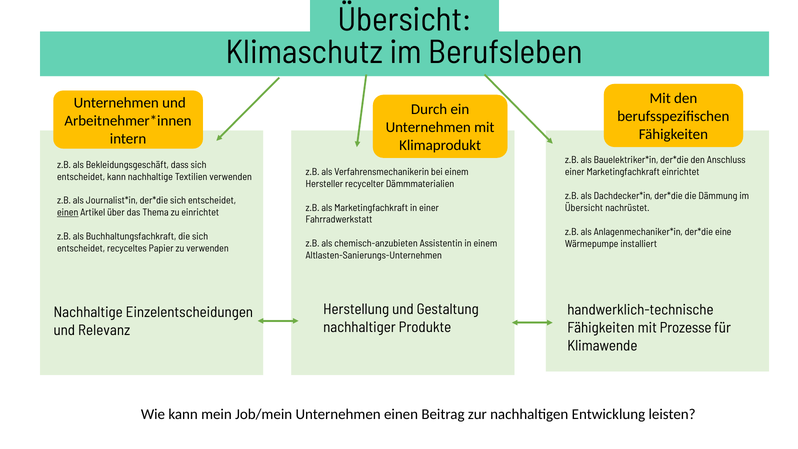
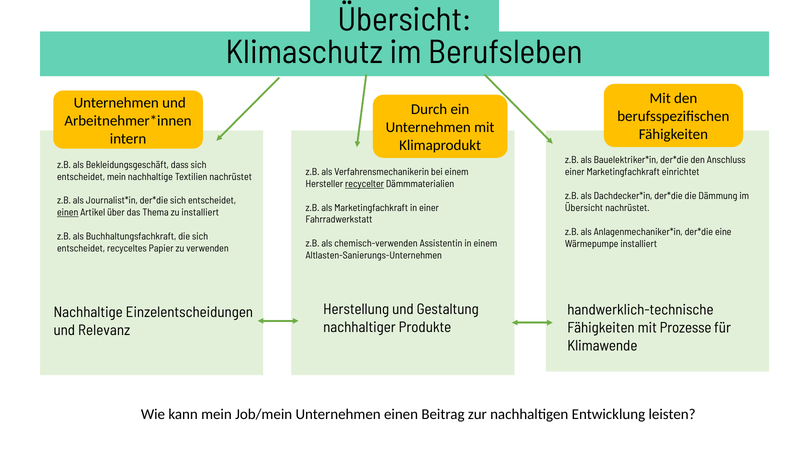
entscheidet kann: kann -> mein (116, 177)
Textilien verwenden: verwenden -> nachrüstet (231, 177)
recycelter underline: none -> present (365, 184)
zu einrichtet: einrichtet -> installiert (200, 213)
chemisch-anzubieten: chemisch-anzubieten -> chemisch-verwenden (376, 244)
